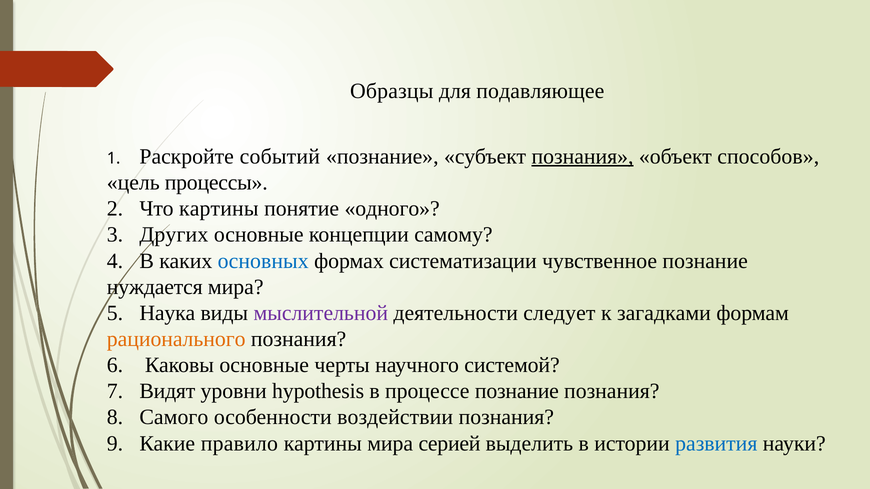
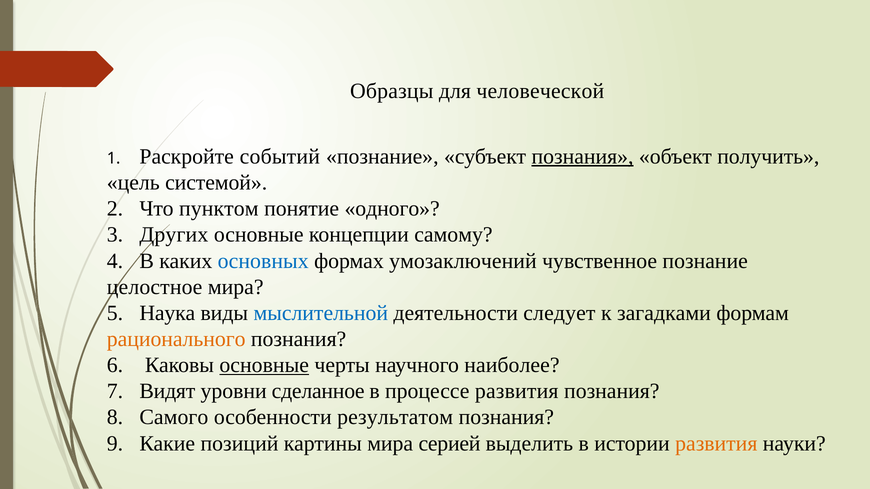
подавляющее: подавляющее -> человеческой (540, 91)
способов: способов -> получить (768, 157)
процессы: процессы -> системой (216, 183)
Что картины: картины -> пунктом (219, 209)
систематизации: систематизации -> умозаключений (463, 261)
нуждается: нуждается -> целостное (155, 287)
мыслительной colour: purple -> blue (321, 313)
основные underline: none -> present (264, 365)
системой: системой -> наиболее (512, 365)
hypothesis: hypothesis -> сделанное (318, 392)
процессе познание: познание -> развития (517, 392)
воздействии: воздействии -> результатом (395, 418)
правило: правило -> позиций (239, 444)
развития colour: blue -> orange (716, 444)
